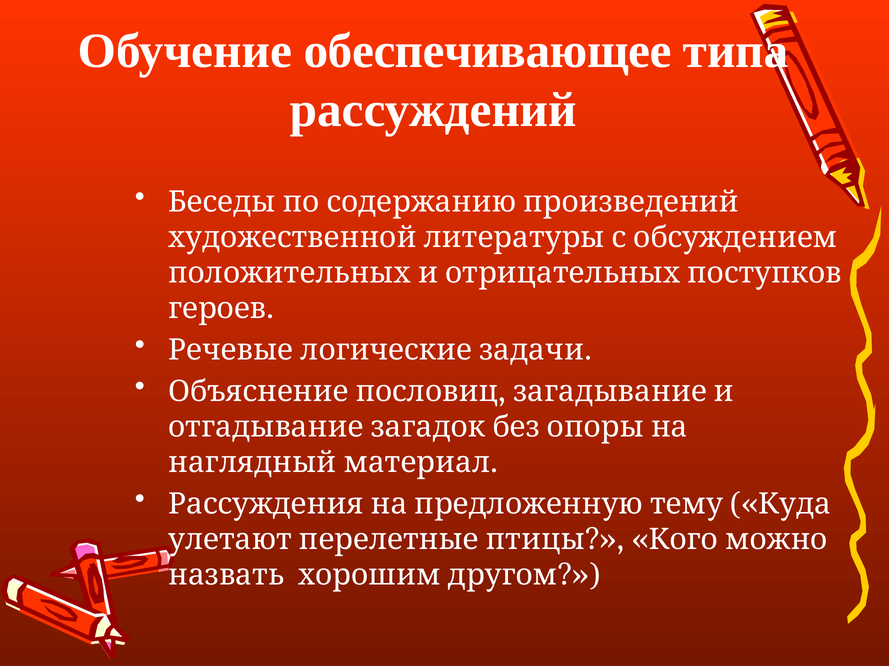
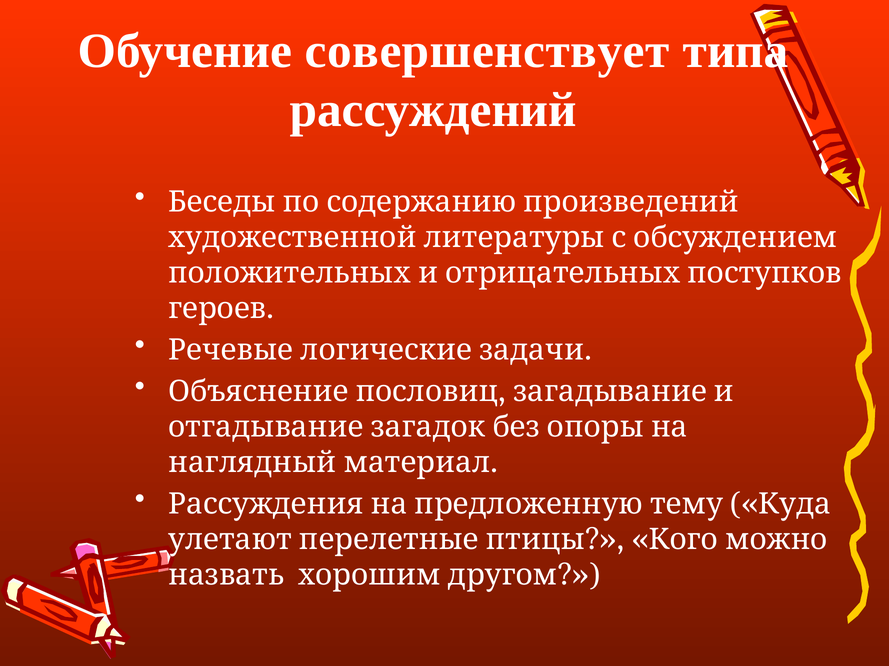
обеспечивающее: обеспечивающее -> совершенствует (487, 51)
